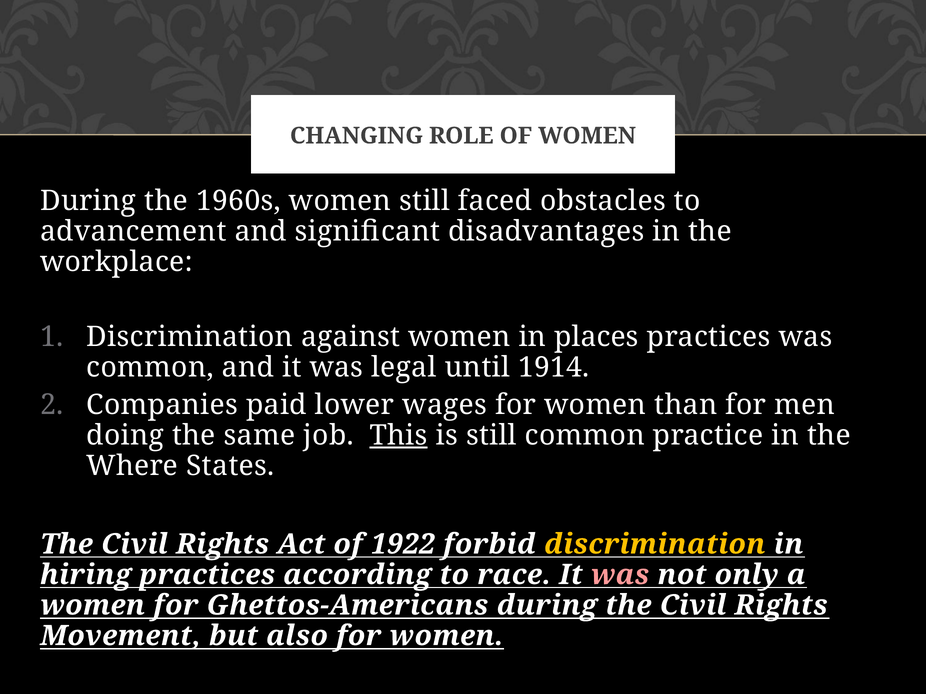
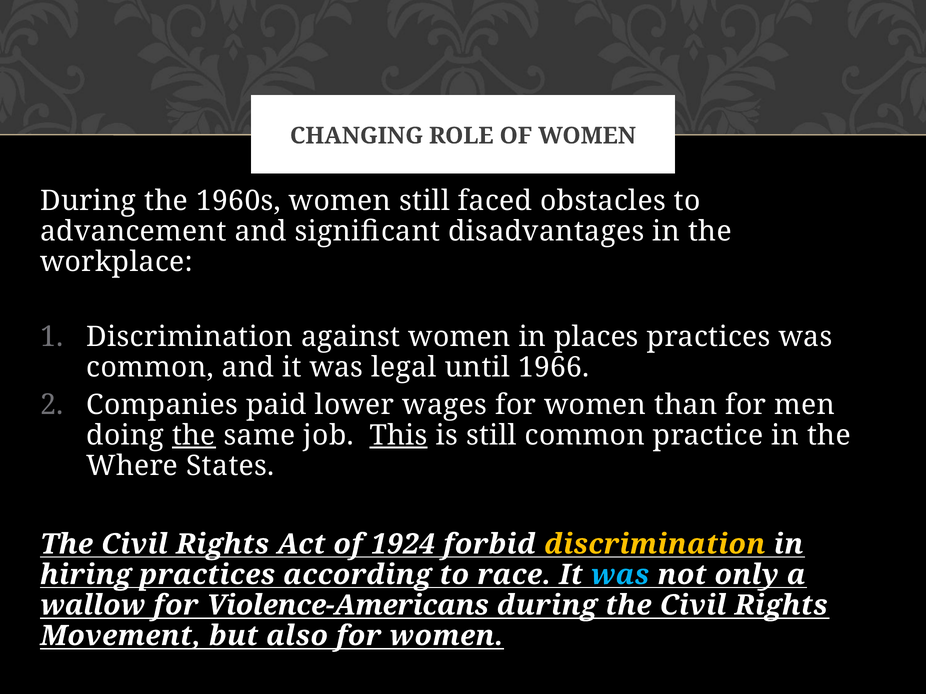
1914: 1914 -> 1966 (554, 368)
the underline: none -> present (194, 436)
1922: 1922 -> 1924 (403, 545)
was colour: pink -> light blue (620, 575)
women: women -> wallow (93, 606)
Ghettos-Americans: Ghettos-Americans -> Violence-Americans (348, 606)
